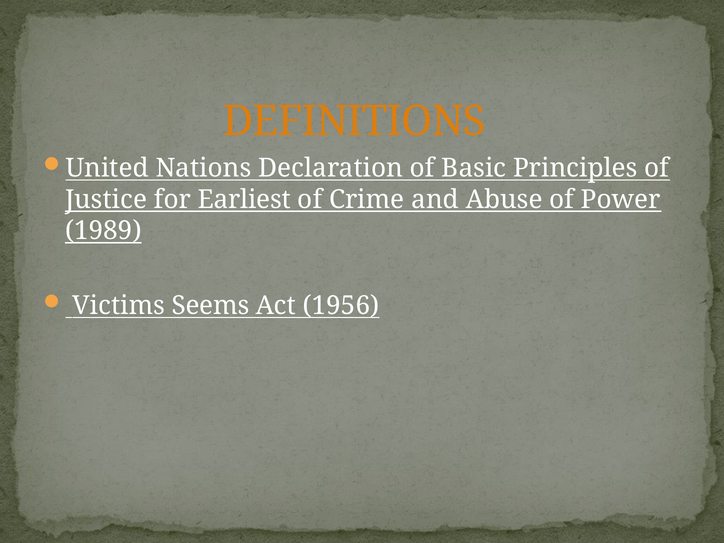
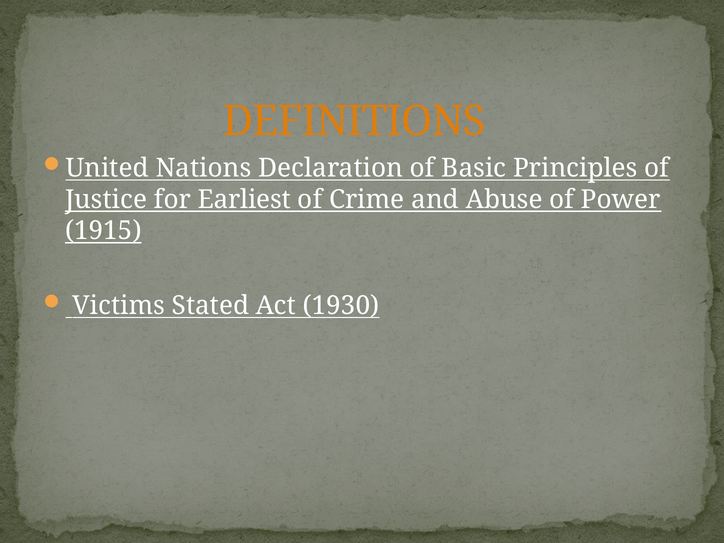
1989: 1989 -> 1915 (103, 231)
Seems: Seems -> Stated (211, 306)
1956: 1956 -> 1930 (341, 306)
